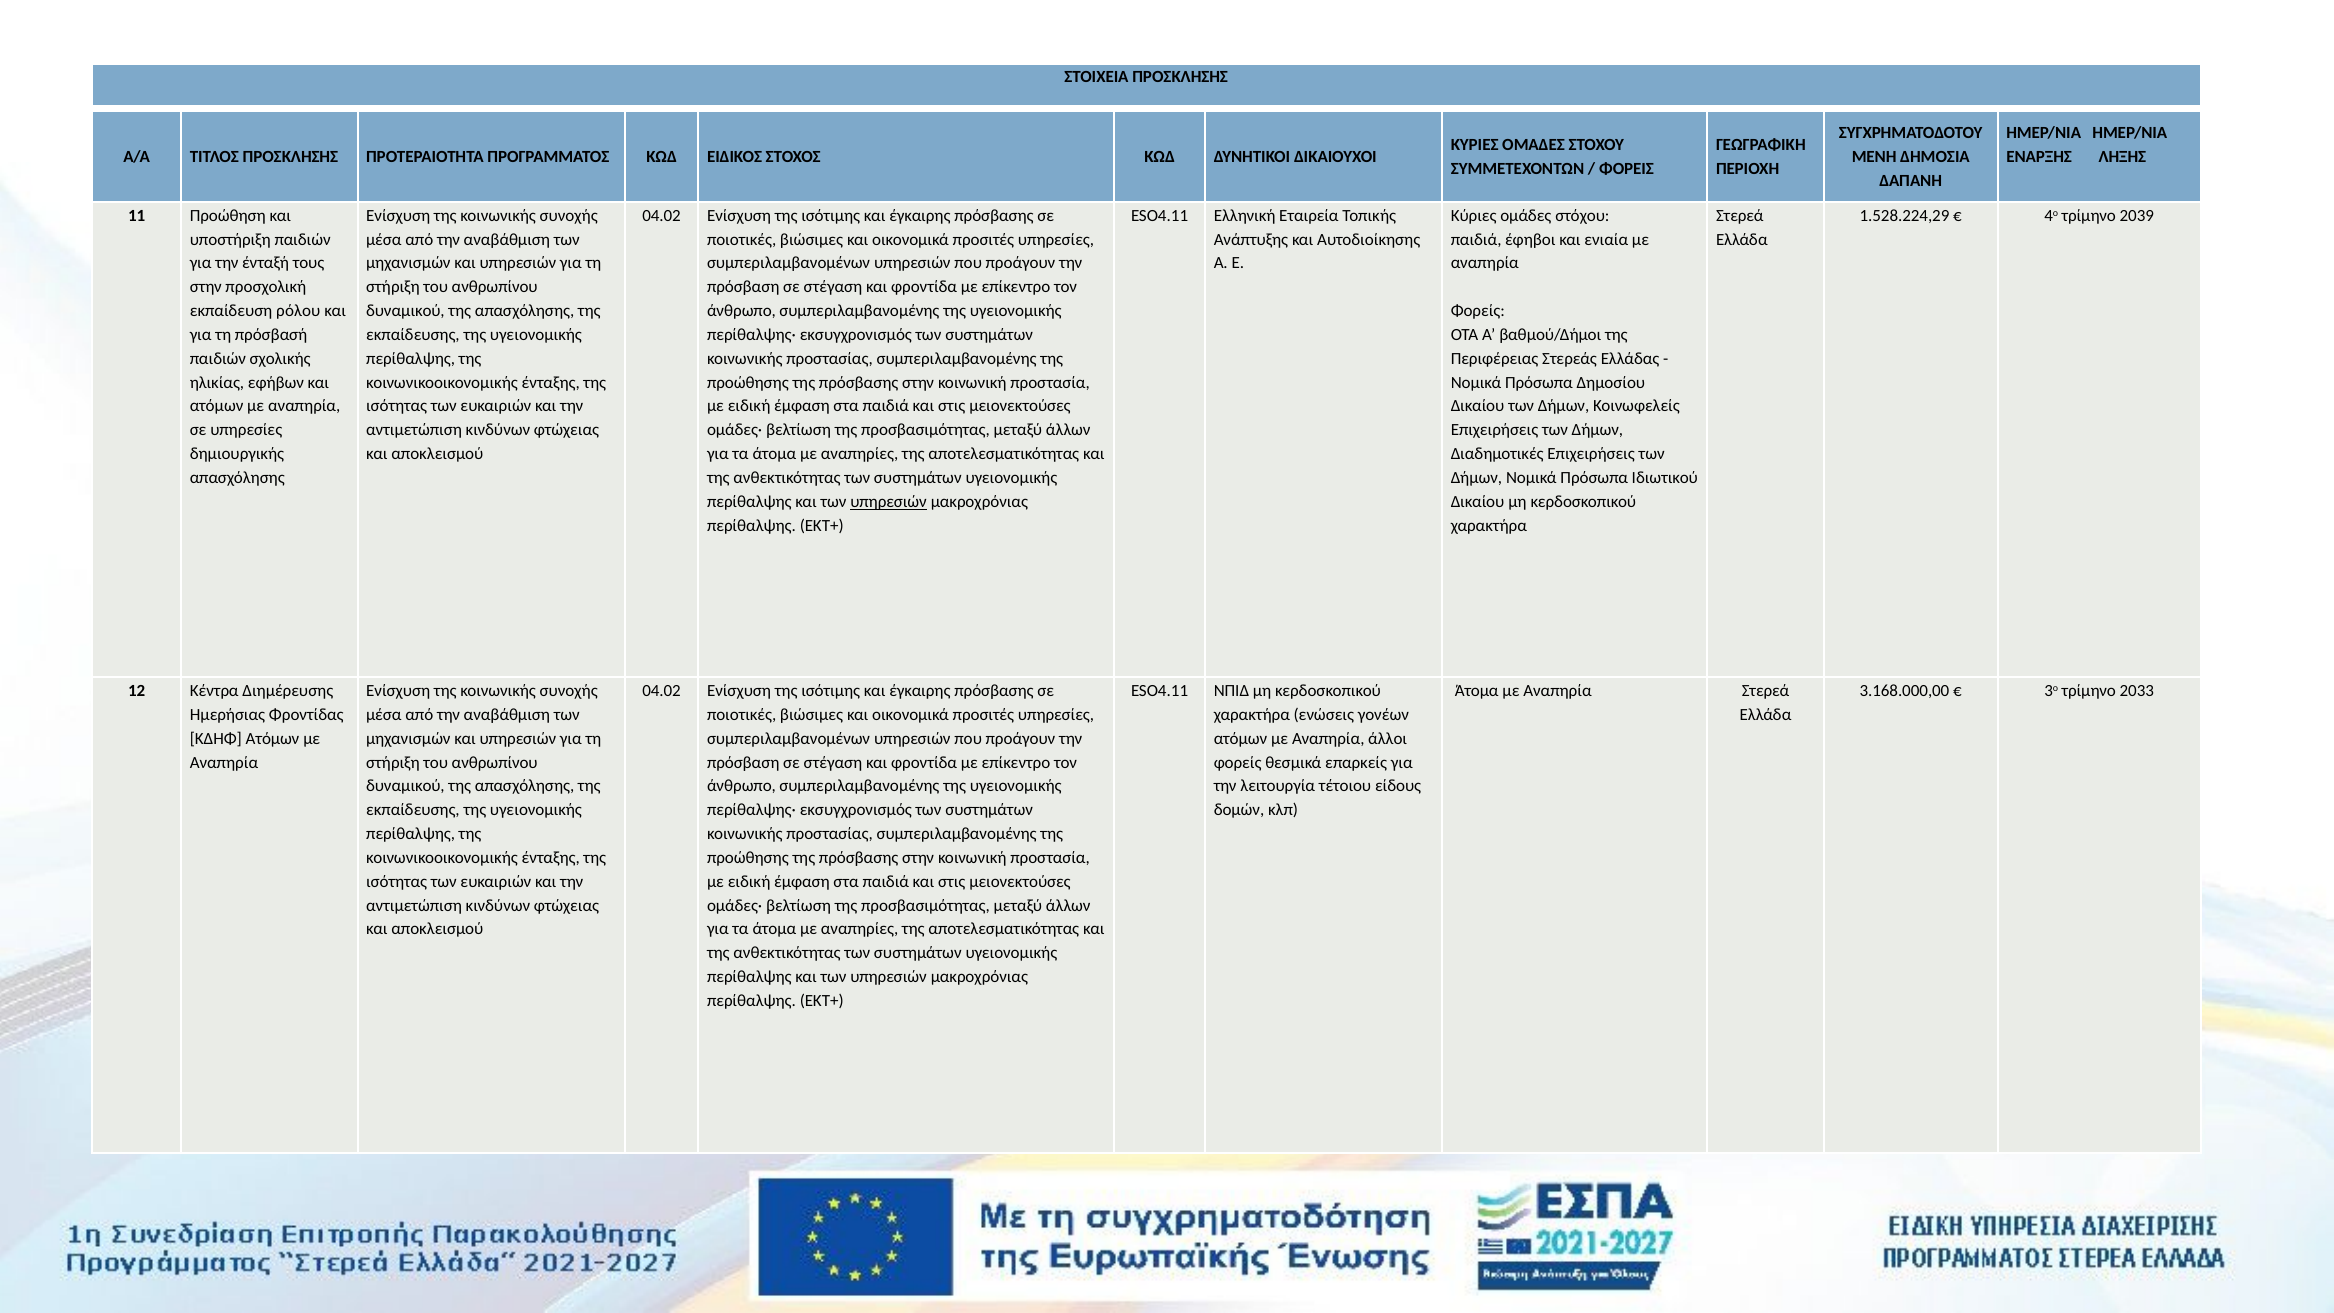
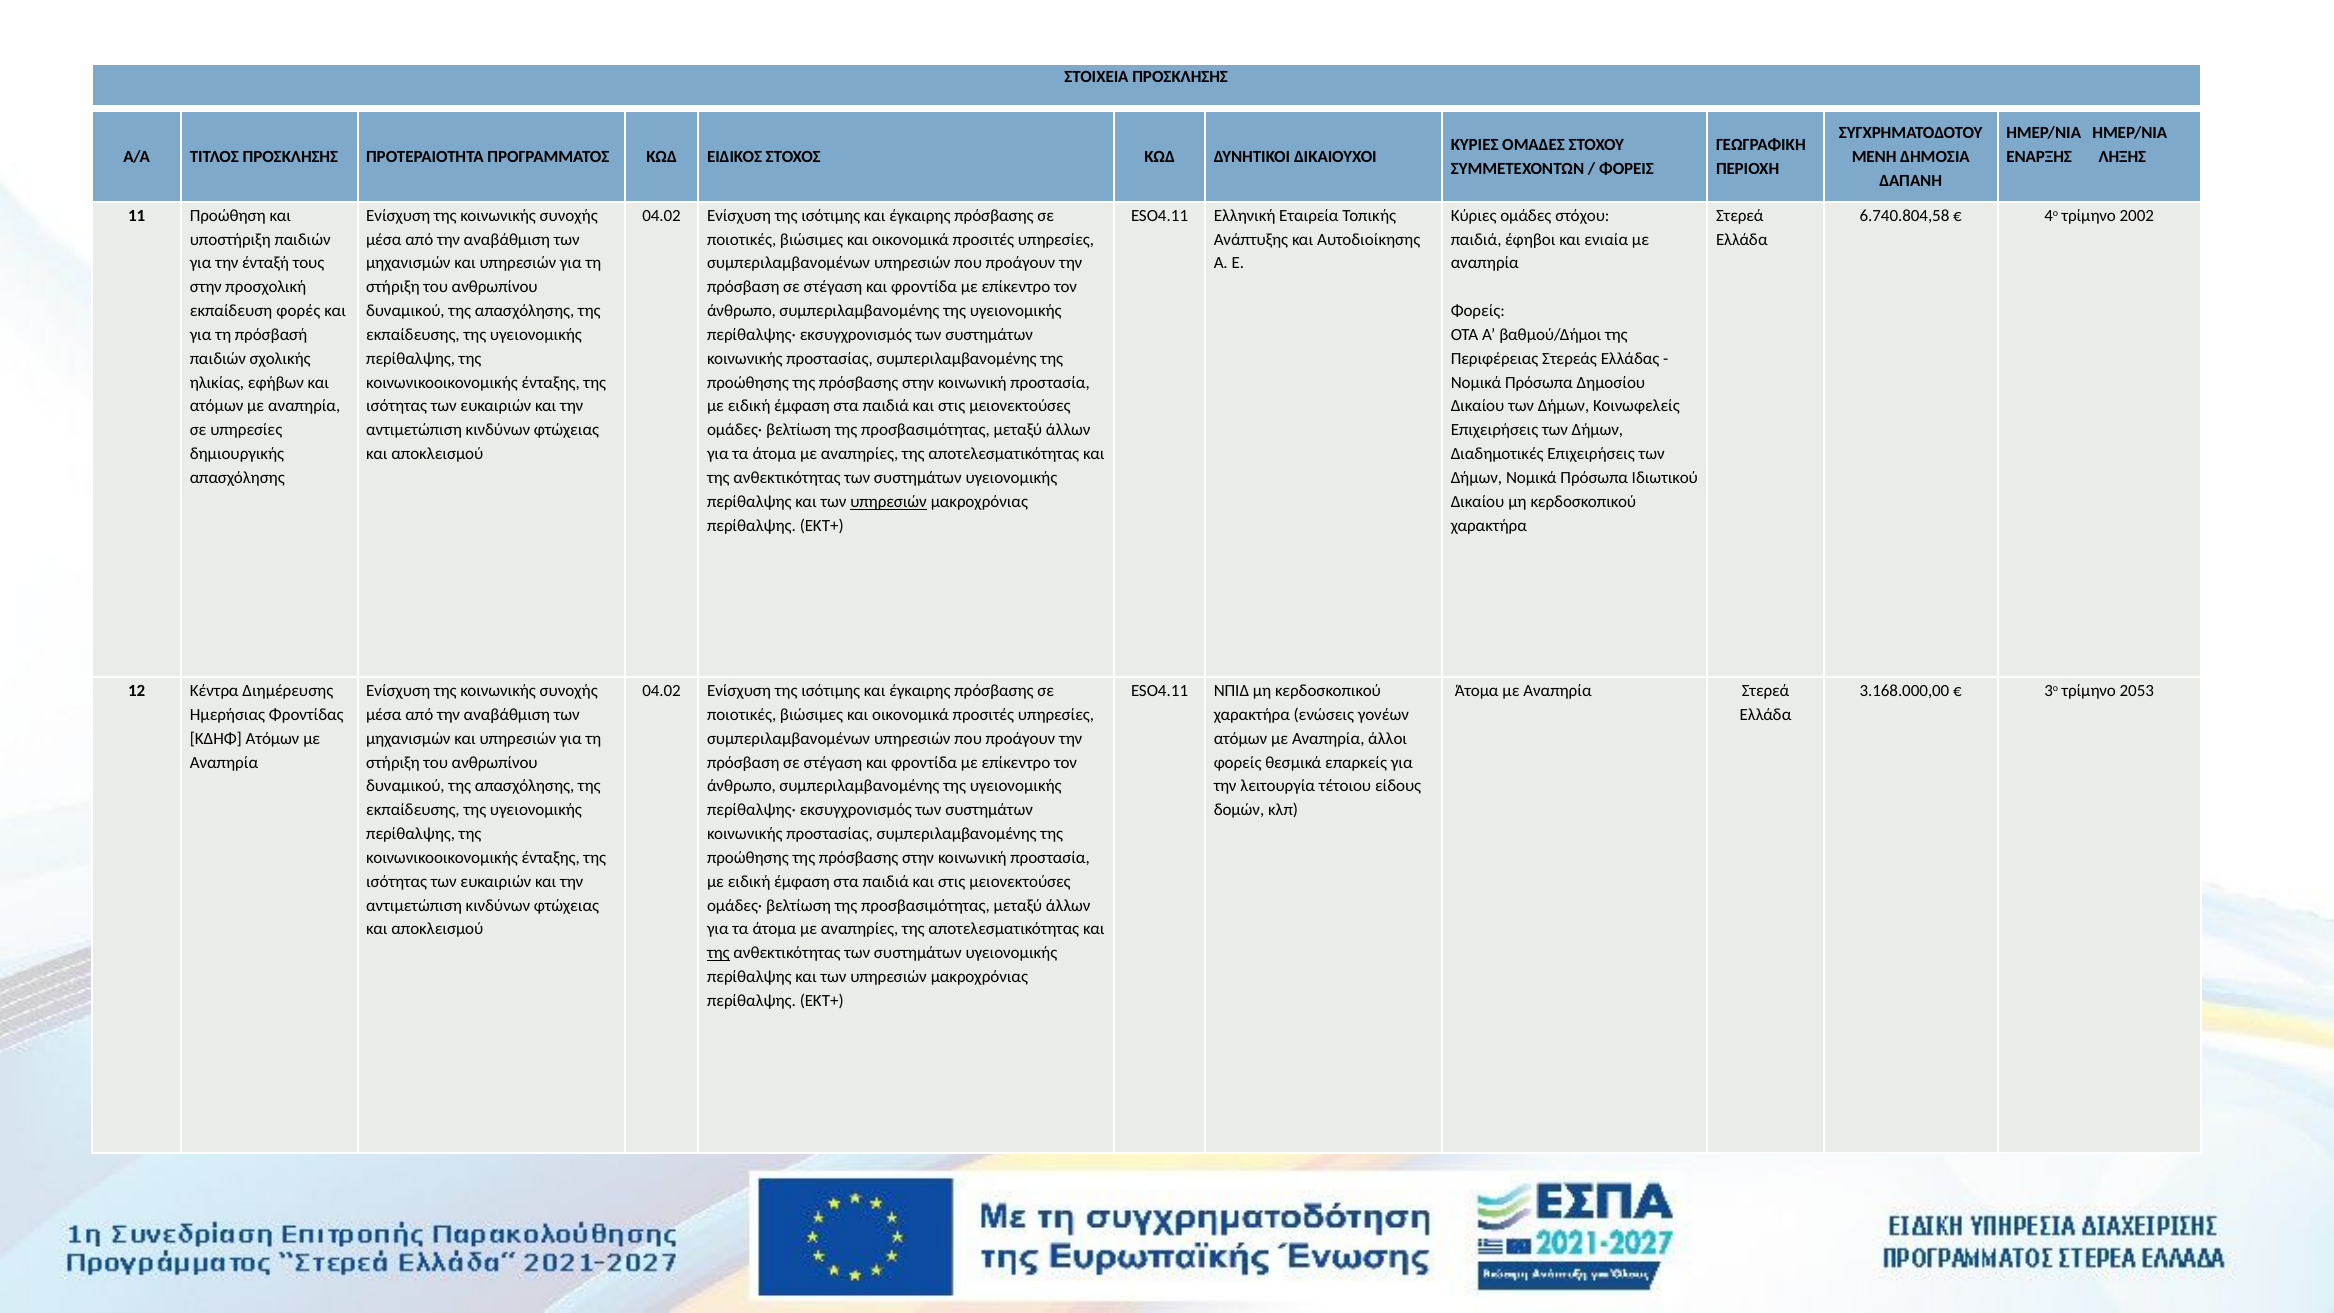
1.528.224,29: 1.528.224,29 -> 6.740.804,58 (1905, 216)
2039: 2039 -> 2002 (2137, 216)
ρόλου: ρόλου -> φορές (298, 311)
2033: 2033 -> 2053 (2137, 691)
της underline: none -> present (718, 953)
